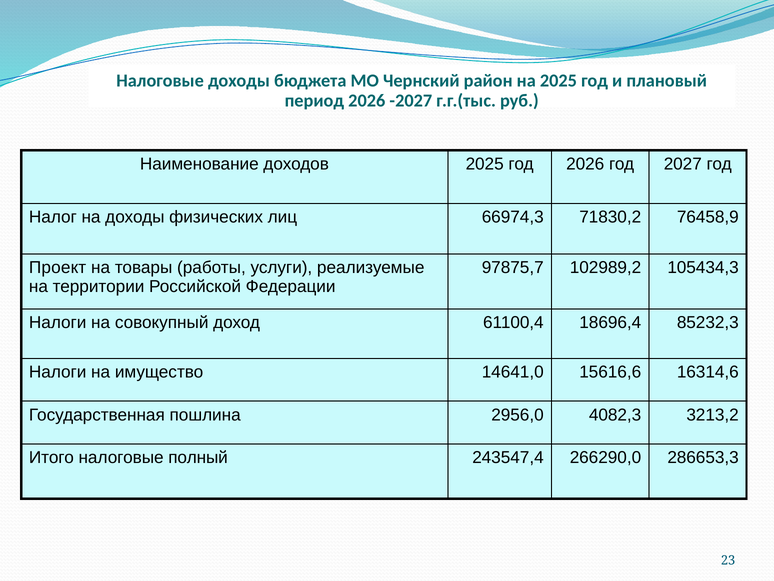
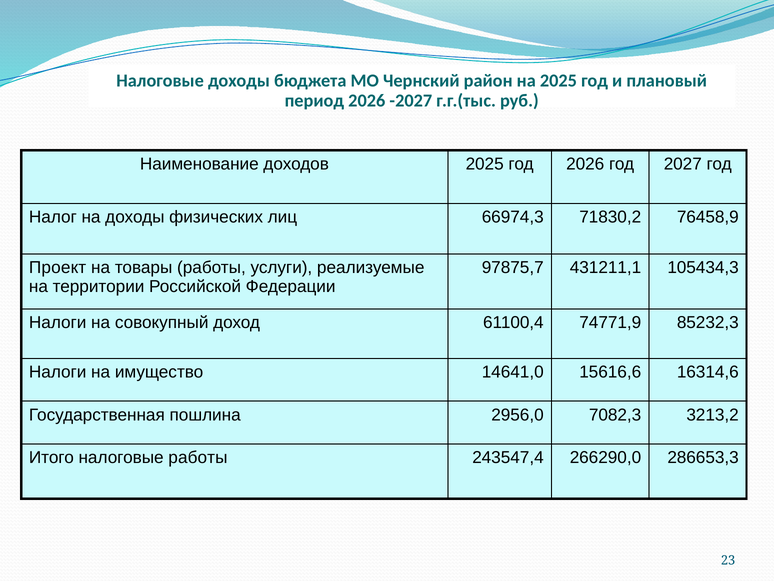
102989,2: 102989,2 -> 431211,1 (606, 267)
18696,4: 18696,4 -> 74771,9 (610, 322)
4082,3: 4082,3 -> 7082,3 (615, 415)
налоговые полный: полный -> работы (198, 457)
